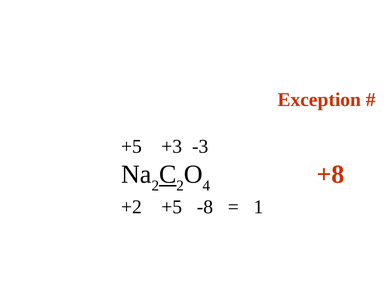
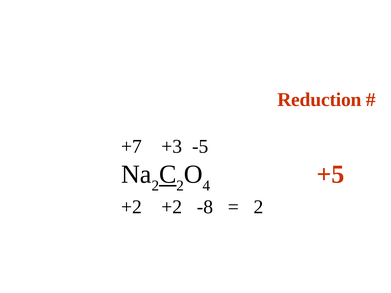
Exception: Exception -> Reduction (319, 100)
+5: +5 -> +7 (132, 147)
-3: -3 -> -5 (200, 147)
+8: +8 -> +5 (331, 174)
+2 +5: +5 -> +2 (172, 207)
1: 1 -> 2 (258, 207)
